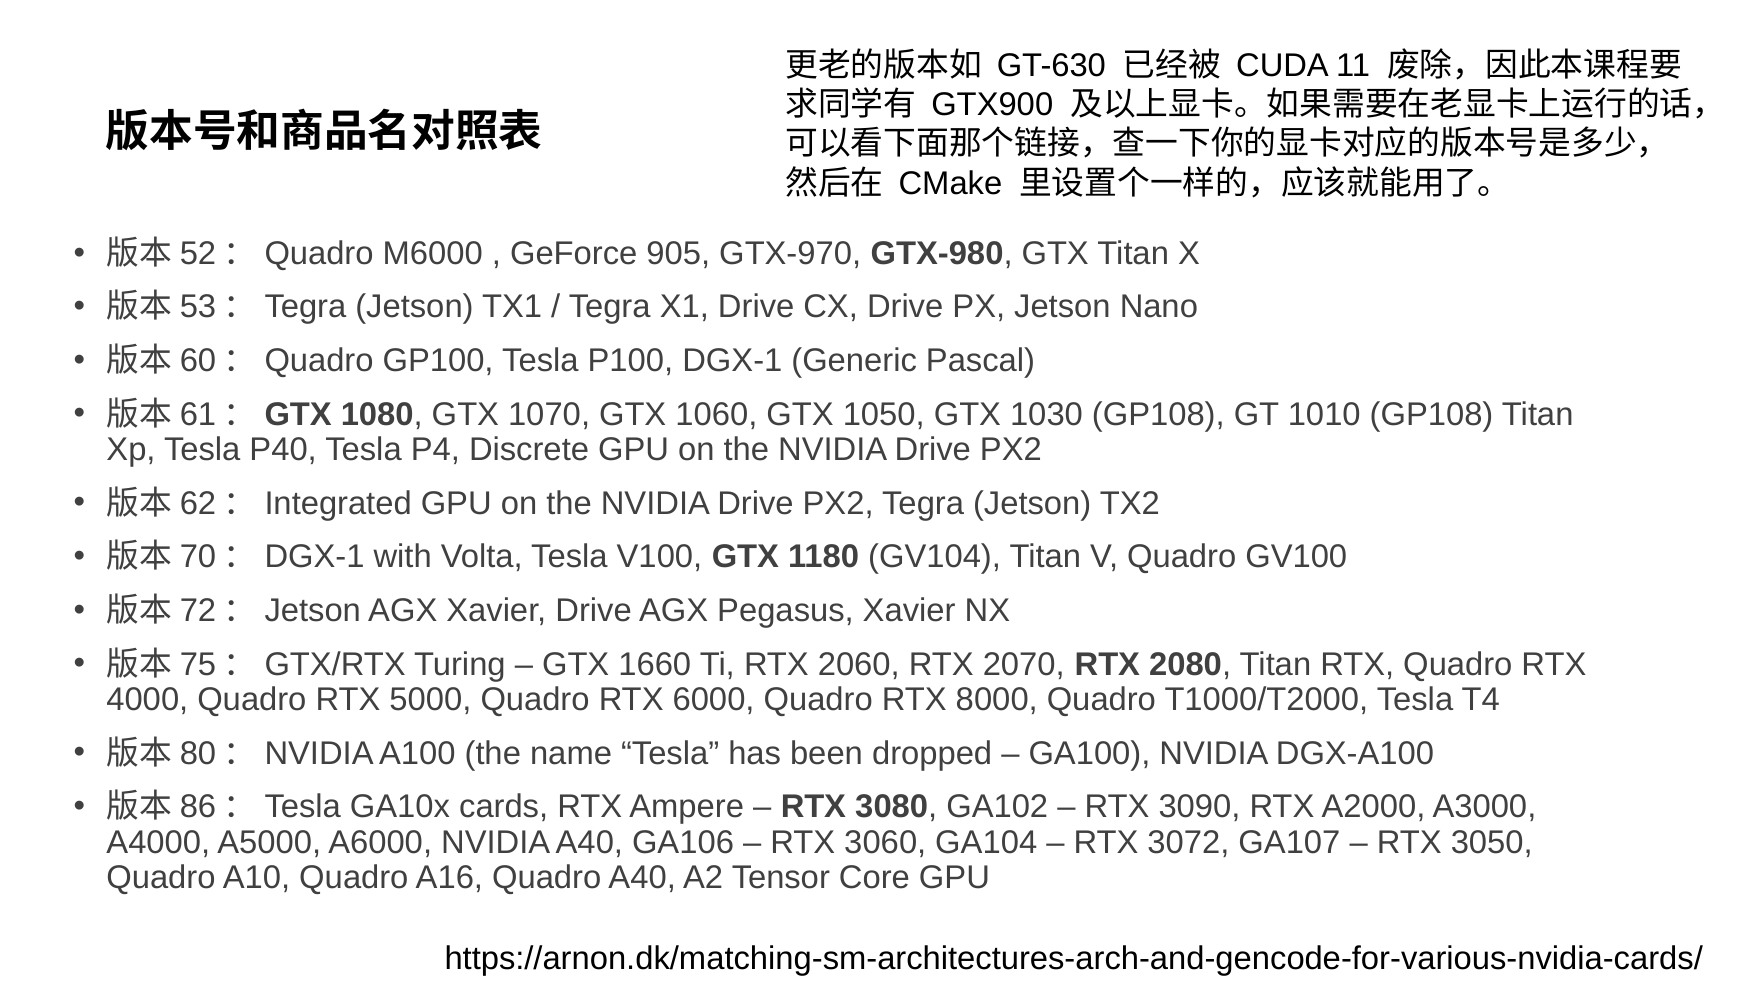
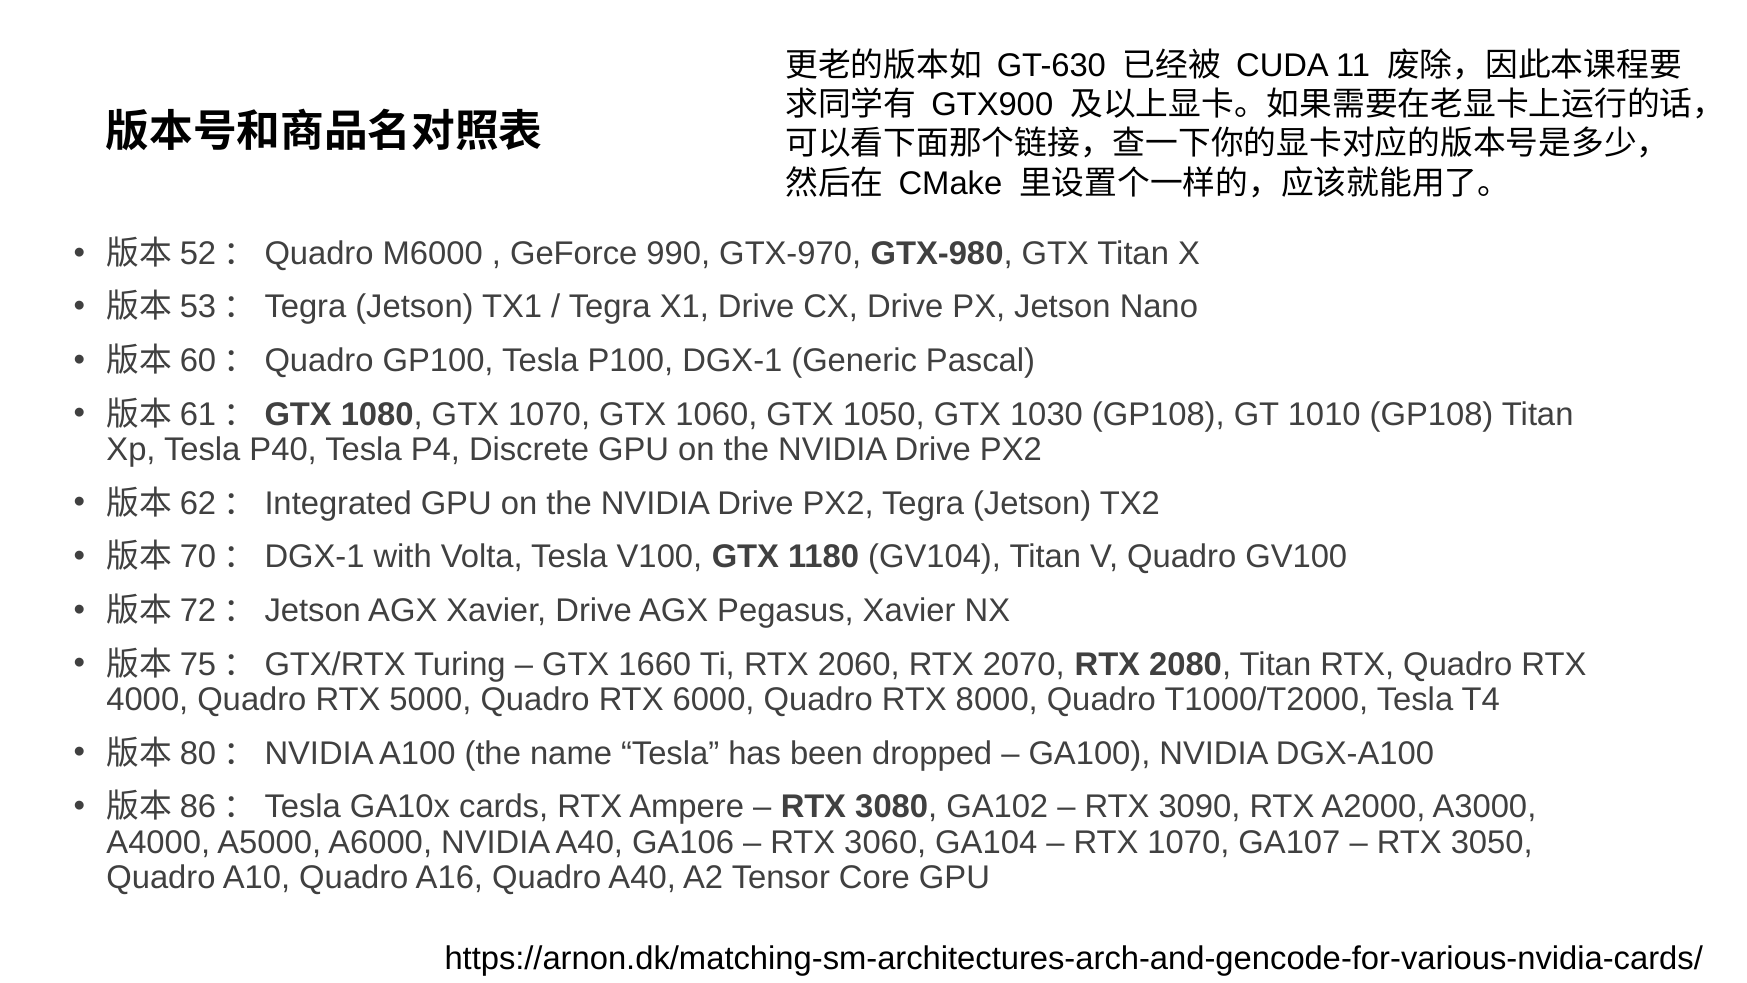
905: 905 -> 990 (678, 253)
RTX 3072: 3072 -> 1070 (1188, 842)
